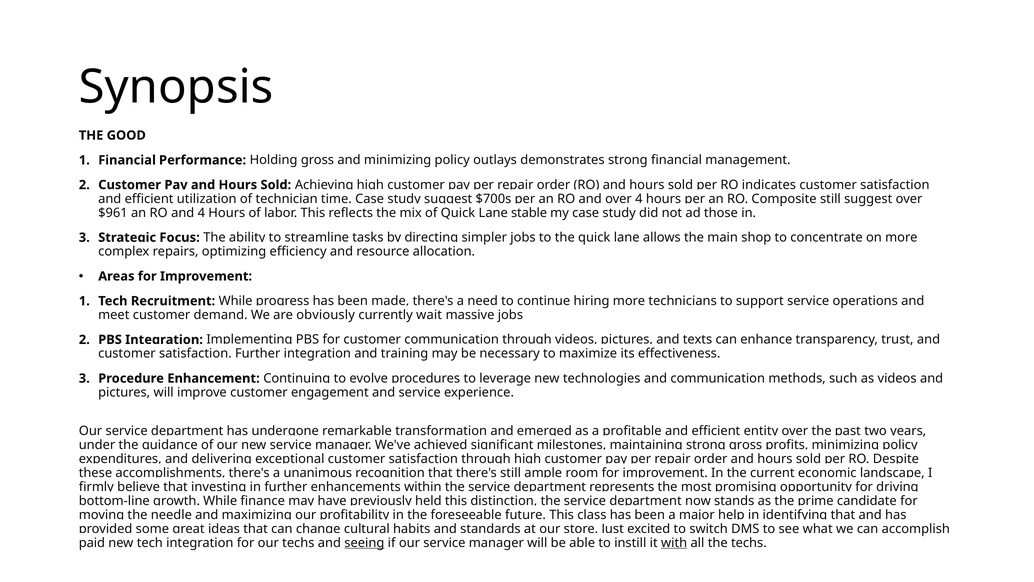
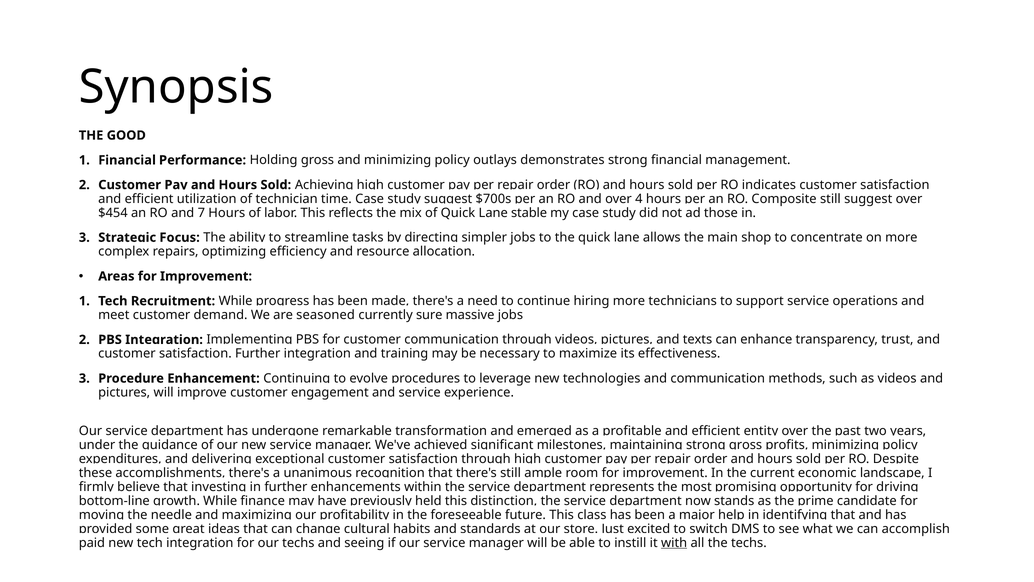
$961: $961 -> $454 (113, 213)
and 4: 4 -> 7 (201, 213)
obviously: obviously -> seasoned (326, 315)
wait: wait -> sure (429, 315)
seeing underline: present -> none (364, 542)
